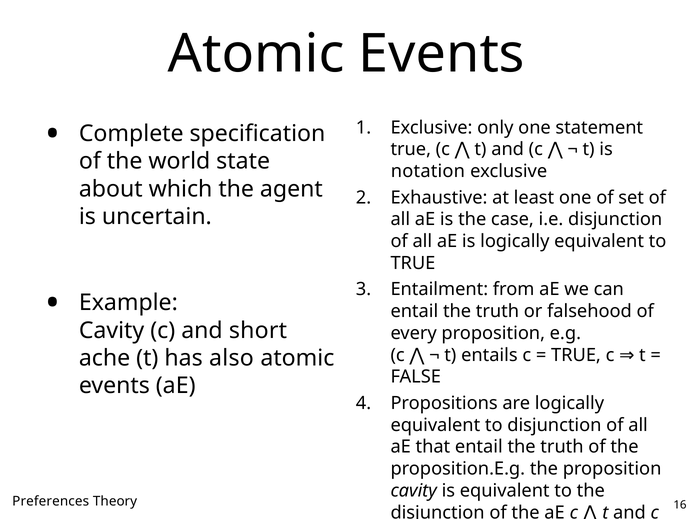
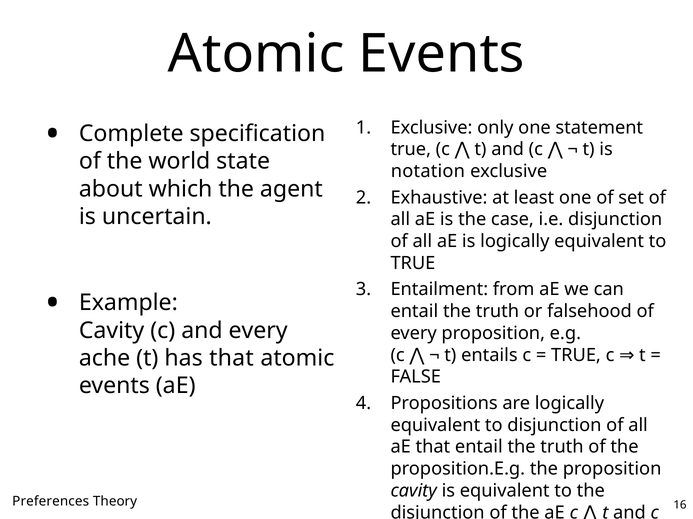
and short: short -> every (258, 331)
has also: also -> that (231, 359)
